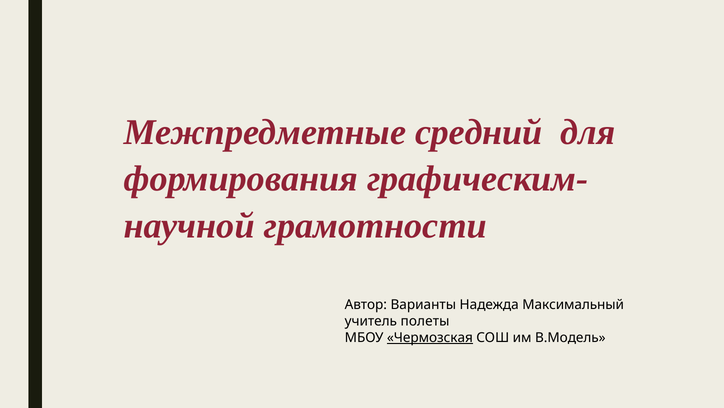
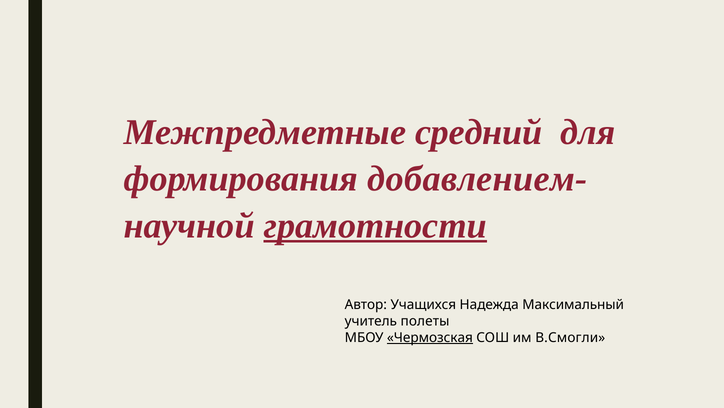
графическим-: графическим- -> добавлением- (477, 179)
грамотности underline: none -> present (375, 225)
Варианты: Варианты -> Учащихся (423, 304)
В.Модель: В.Модель -> В.Смогли (570, 337)
